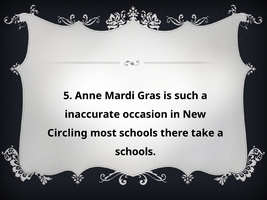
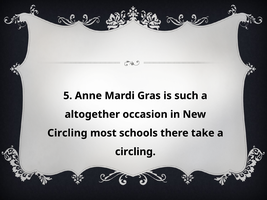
inaccurate: inaccurate -> altogether (92, 115)
schools: schools -> circling (135, 152)
